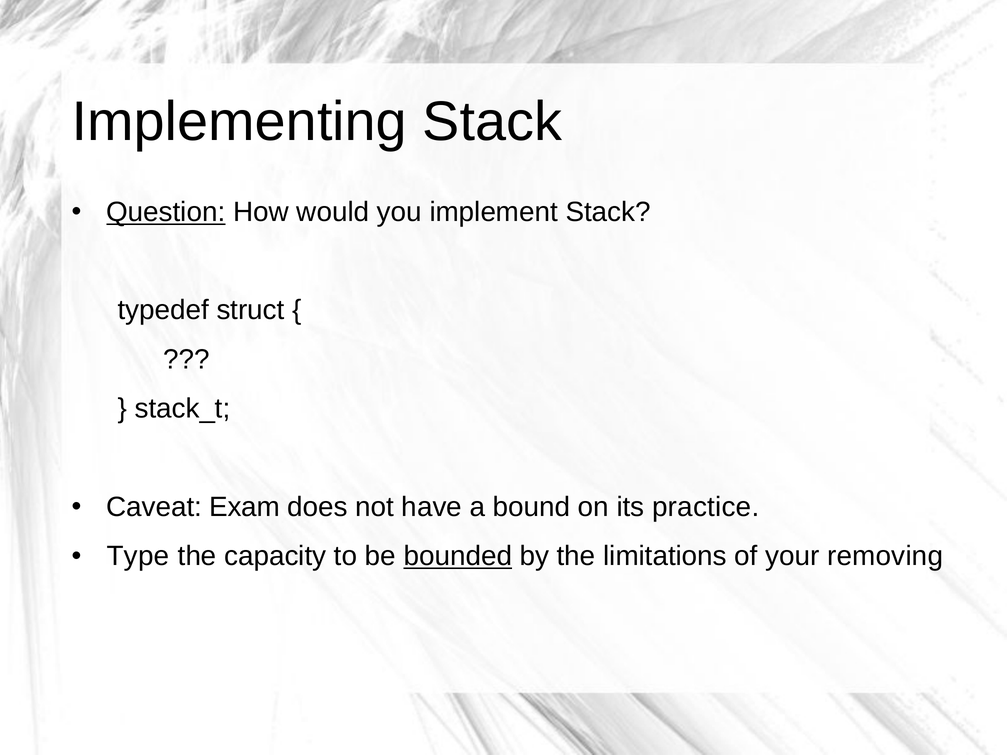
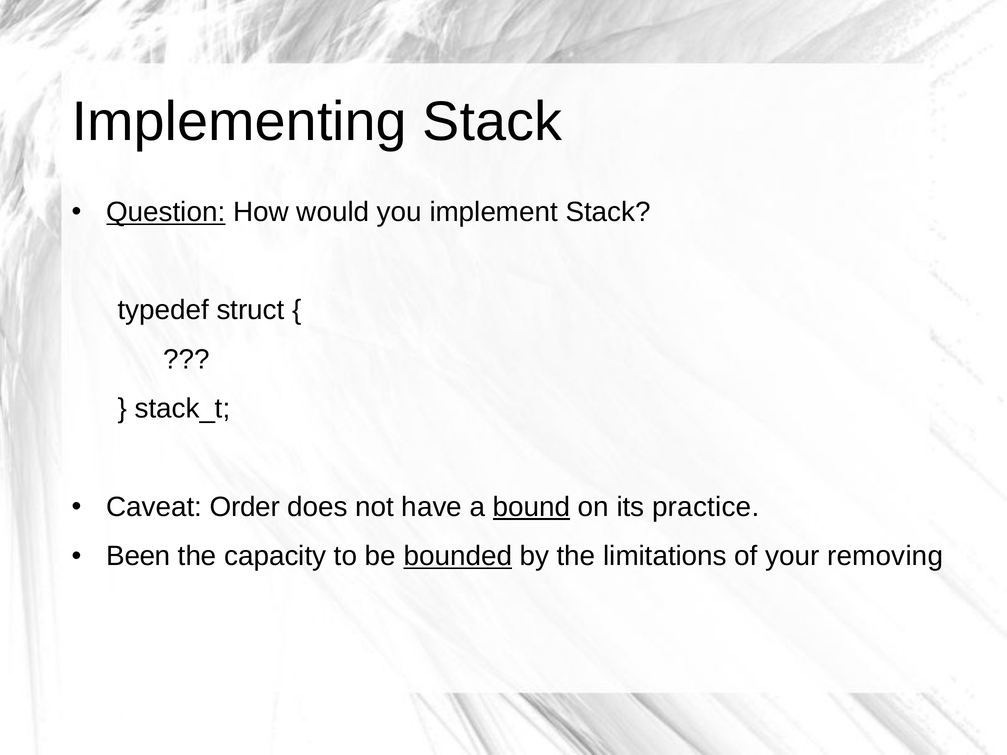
Exam: Exam -> Order (245, 507)
bound underline: none -> present (532, 507)
Type: Type -> Been (138, 556)
